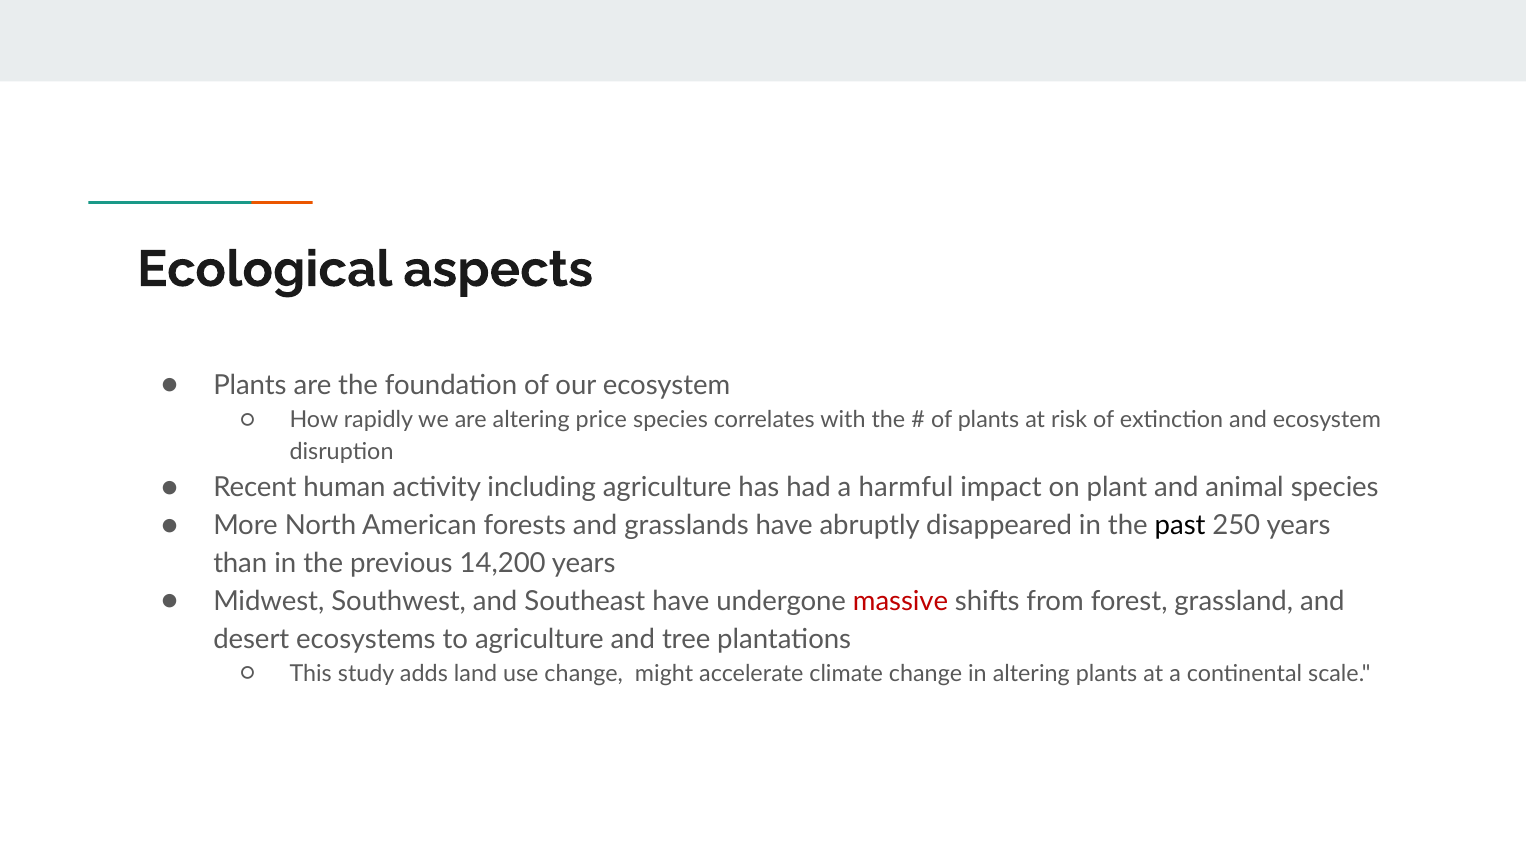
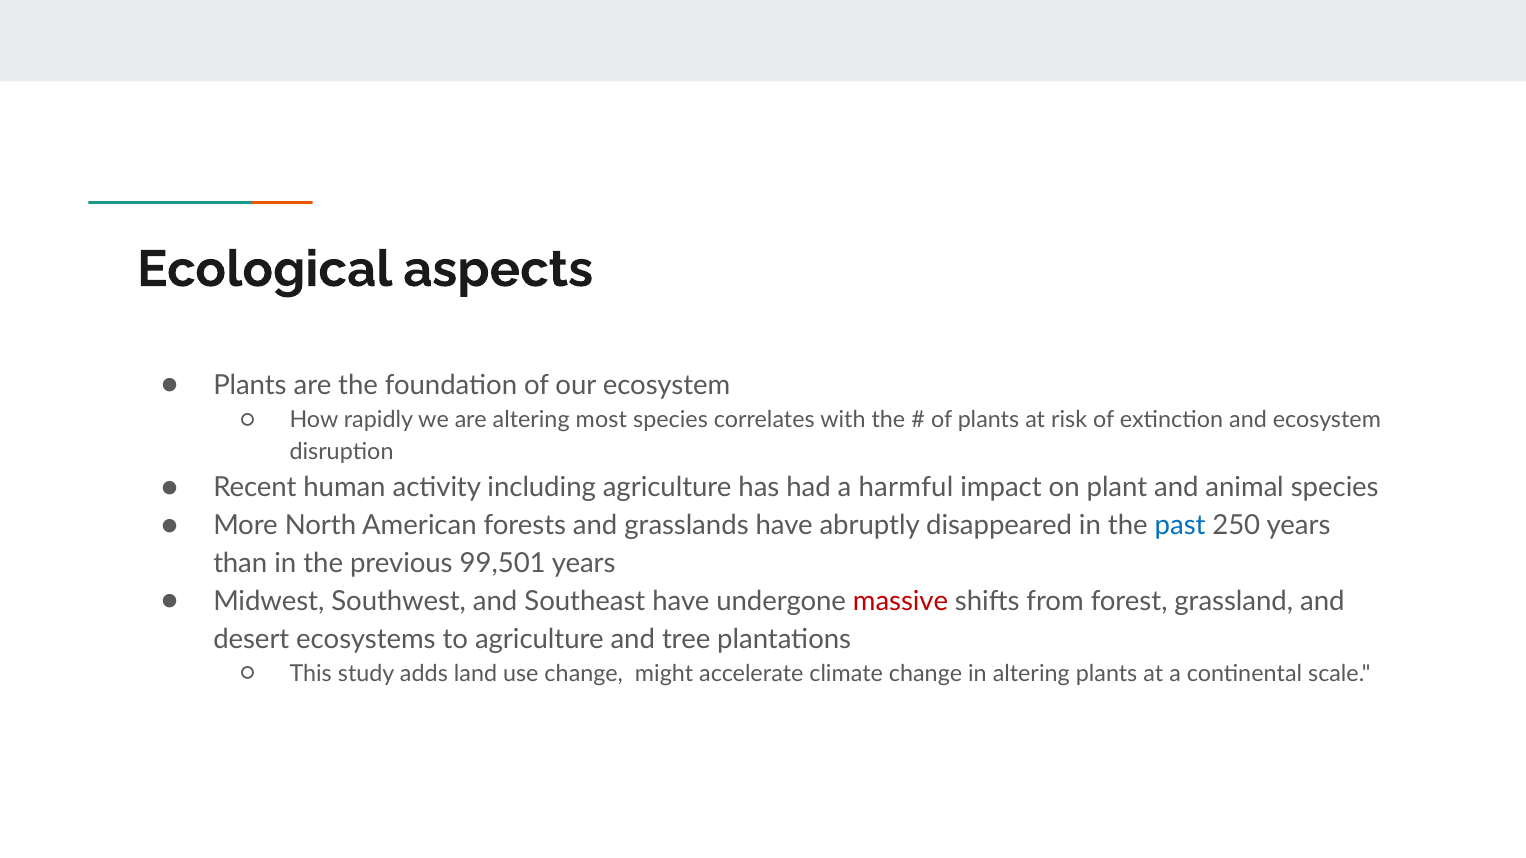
price: price -> most (601, 420)
past colour: black -> blue (1180, 526)
14,200: 14,200 -> 99,501 (503, 564)
